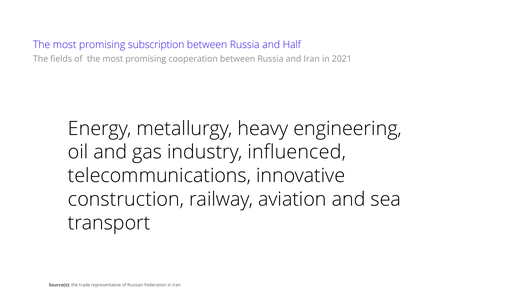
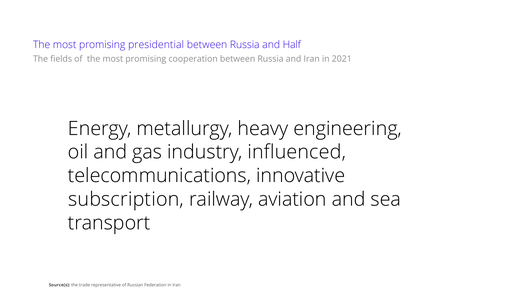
subscription: subscription -> presidential (156, 45)
construction: construction -> subscription (126, 200)
